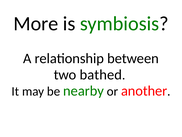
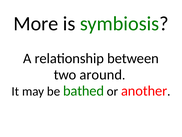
bathed: bathed -> around (101, 74)
nearby: nearby -> bathed (84, 91)
